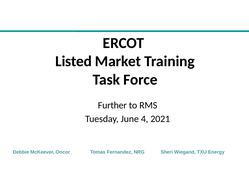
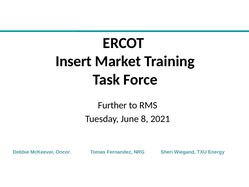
Listed: Listed -> Insert (74, 61)
4: 4 -> 8 (145, 119)
